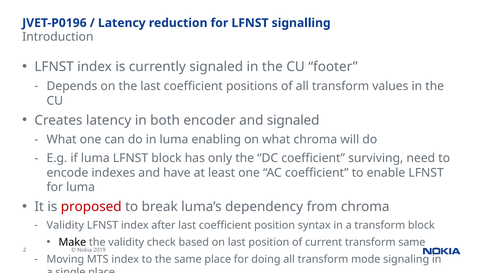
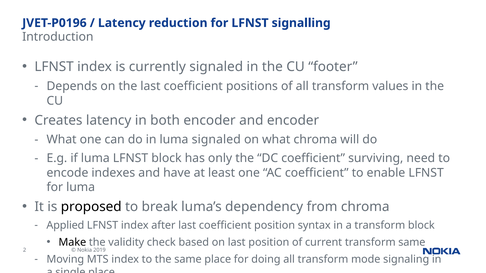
and signaled: signaled -> encoder (293, 120)
luma enabling: enabling -> signaled (216, 140)
proposed colour: red -> black (91, 207)
Validity: Validity -> Applied (65, 226)
